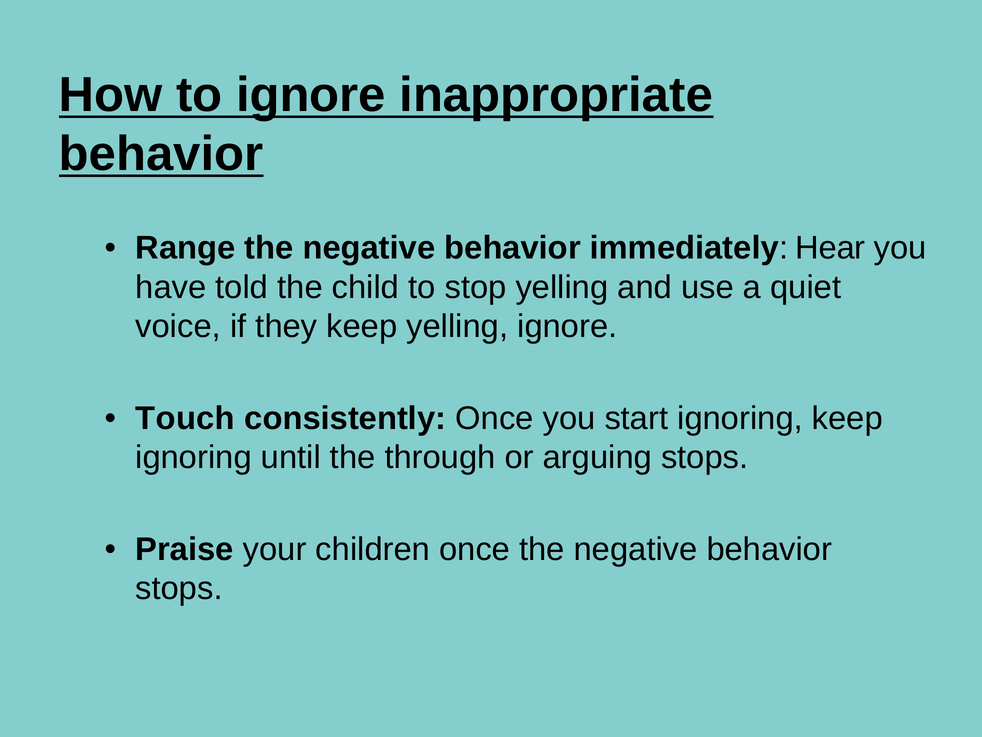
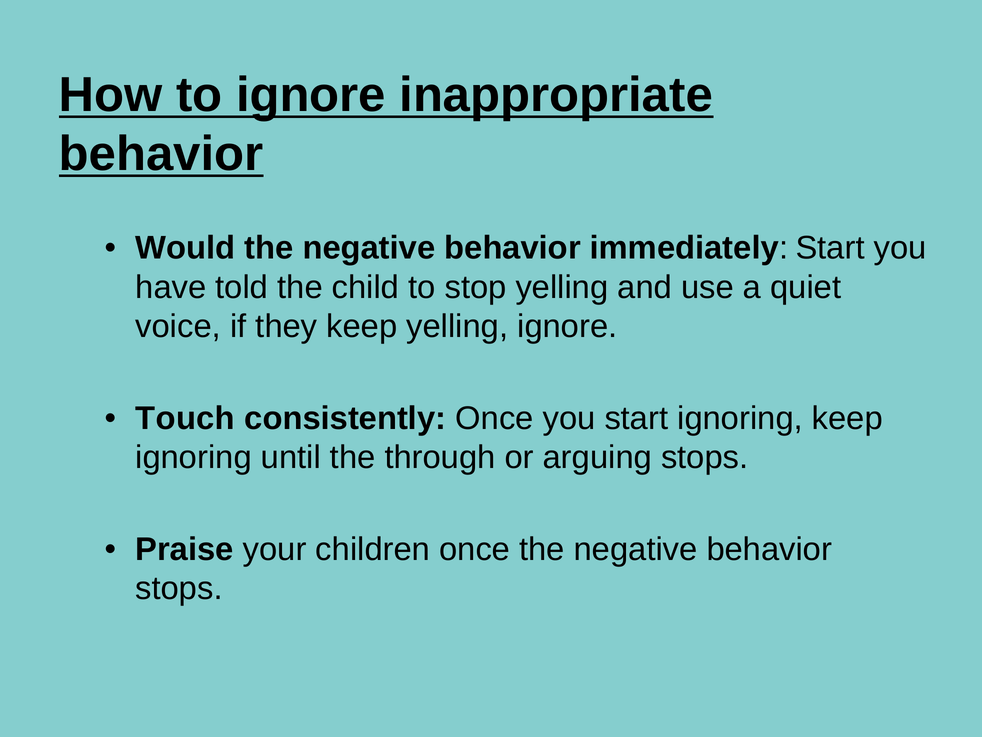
Range: Range -> Would (185, 248)
immediately Hear: Hear -> Start (830, 248)
